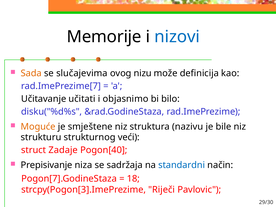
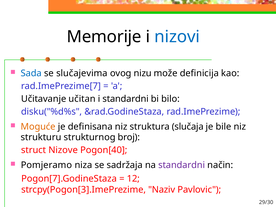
Sada colour: orange -> blue (31, 73)
učitati: učitati -> učitan (82, 99)
i objasnimo: objasnimo -> standardni (126, 99)
smještene: smještene -> definisana (90, 127)
nazivu: nazivu -> slučaja (188, 127)
veći: veći -> broj (129, 137)
Zadaje: Zadaje -> Nizove (63, 150)
Prepisivanje: Prepisivanje -> Pomjeramo (46, 165)
standardni colour: blue -> purple (182, 165)
18: 18 -> 12 (133, 179)
Riječi: Riječi -> Naziv (162, 190)
